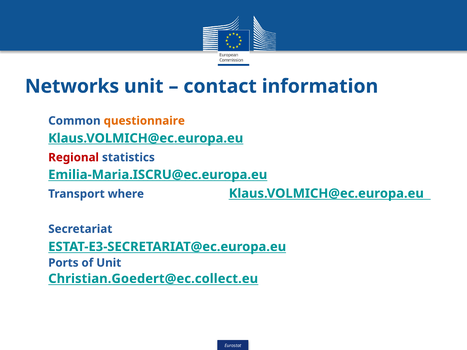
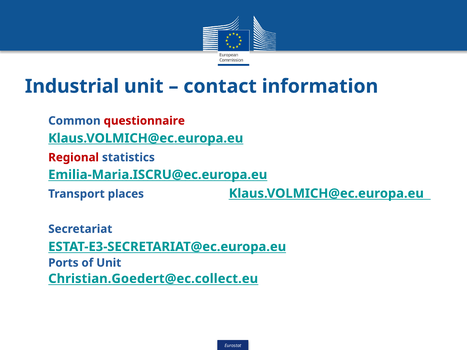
Networks: Networks -> Industrial (72, 86)
questionnaire colour: orange -> red (144, 121)
where: where -> places (126, 194)
